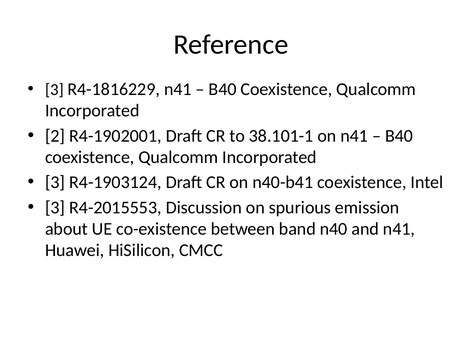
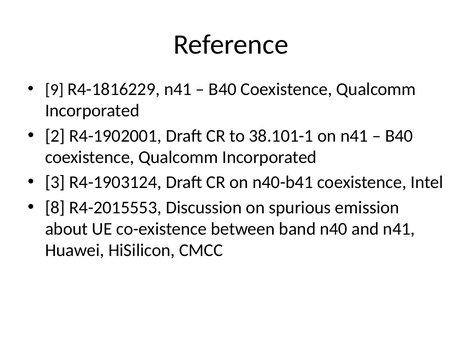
3: 3 -> 9 (54, 90)
3: 3 -> 8 (55, 208)
